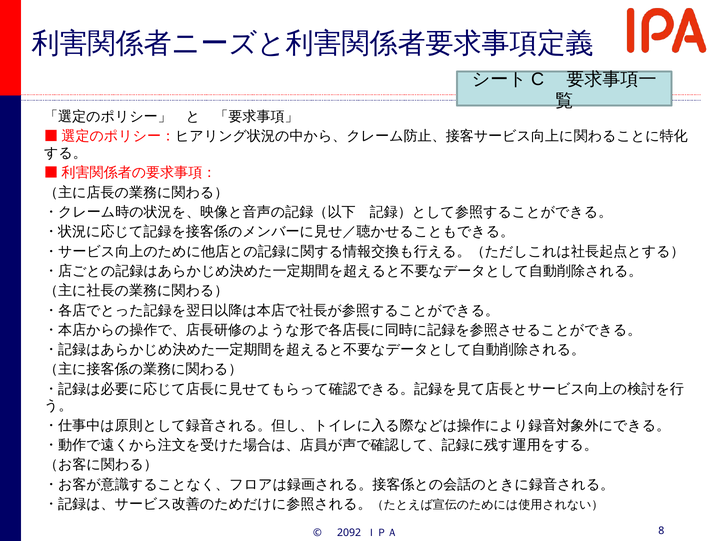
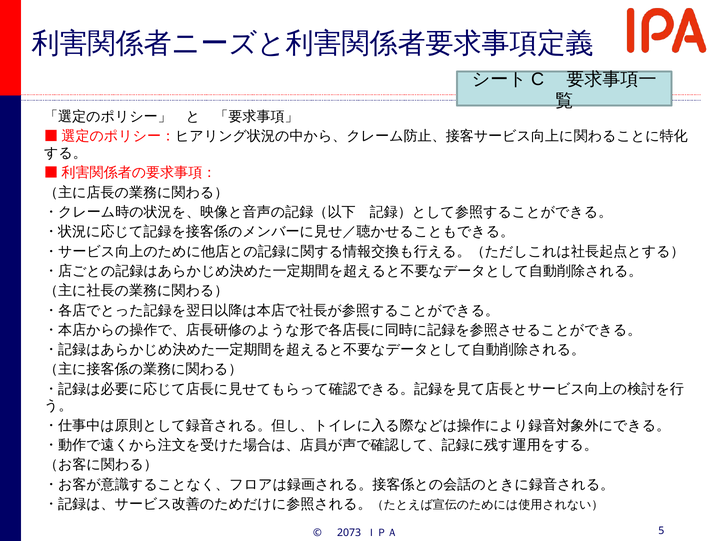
2092: 2092 -> 2073 (349, 532)
8: 8 -> 5 (661, 530)
